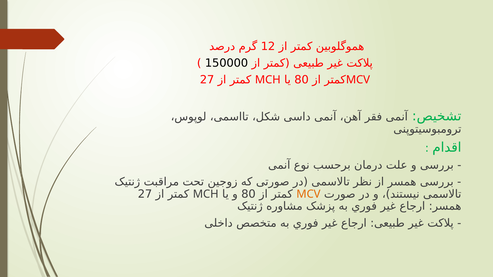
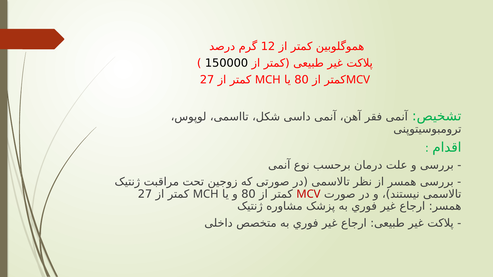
MCV colour: orange -> red (308, 194)
